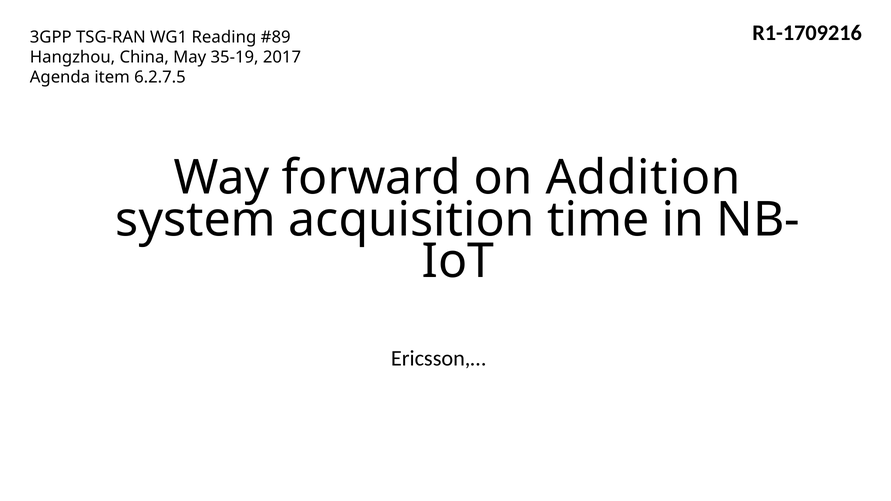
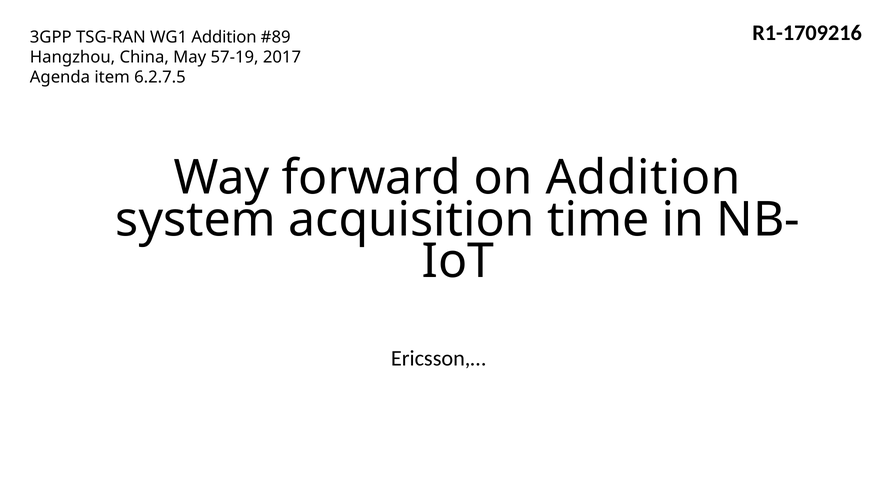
WG1 Reading: Reading -> Addition (224, 37)
35-19: 35-19 -> 57-19 (235, 57)
